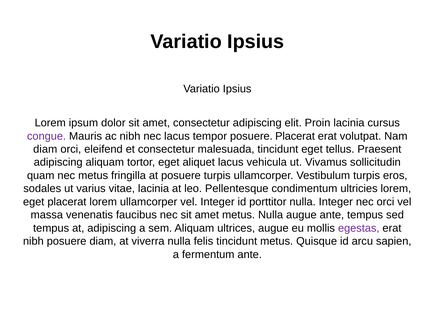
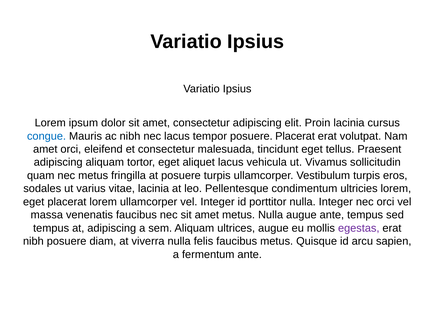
congue colour: purple -> blue (47, 136)
diam: diam -> amet (45, 149)
felis tincidunt: tincidunt -> faucibus (237, 241)
